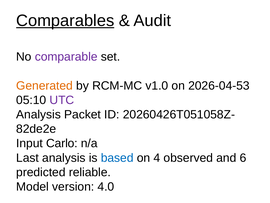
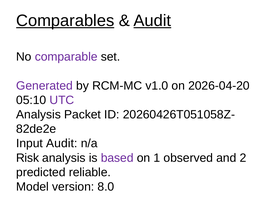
Audit underline: none -> present (152, 20)
Generated colour: orange -> purple (45, 85)
2026-04-53: 2026-04-53 -> 2026-04-20 (219, 85)
Input Carlo: Carlo -> Audit (62, 143)
Last: Last -> Risk (28, 157)
based colour: blue -> purple (117, 157)
4: 4 -> 1 (157, 157)
6: 6 -> 2 (243, 157)
4.0: 4.0 -> 8.0 (106, 186)
